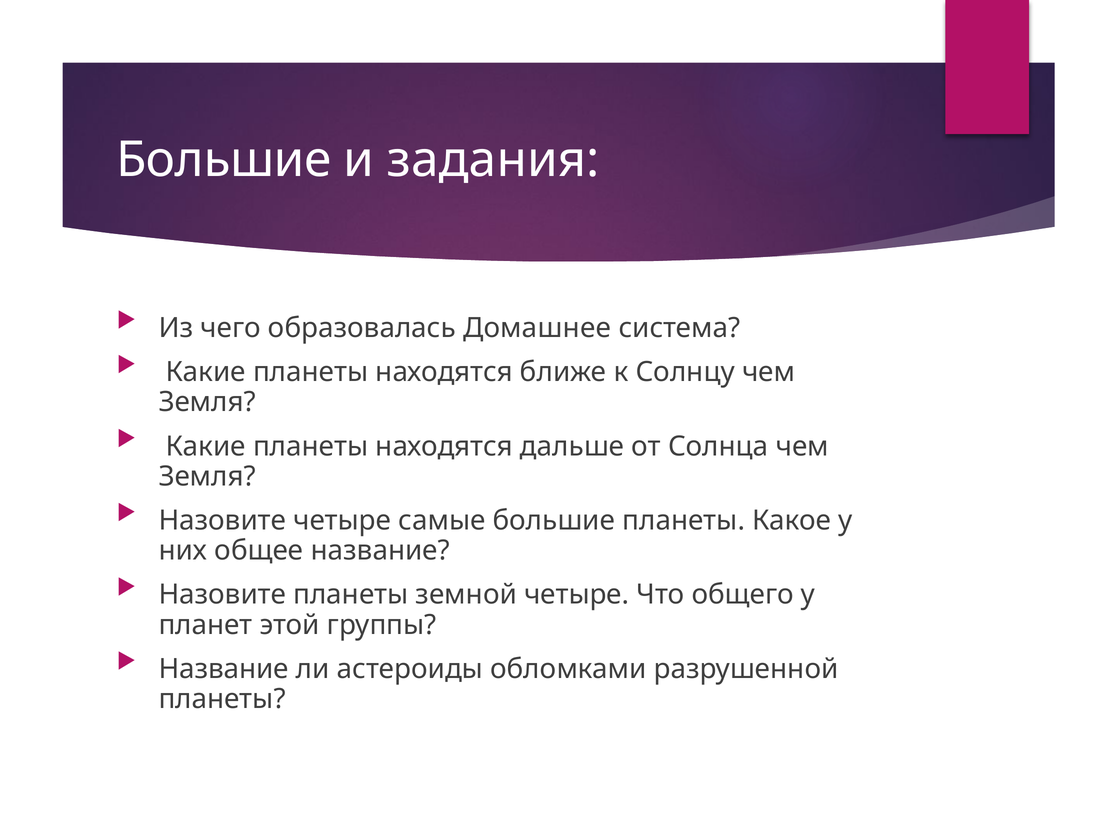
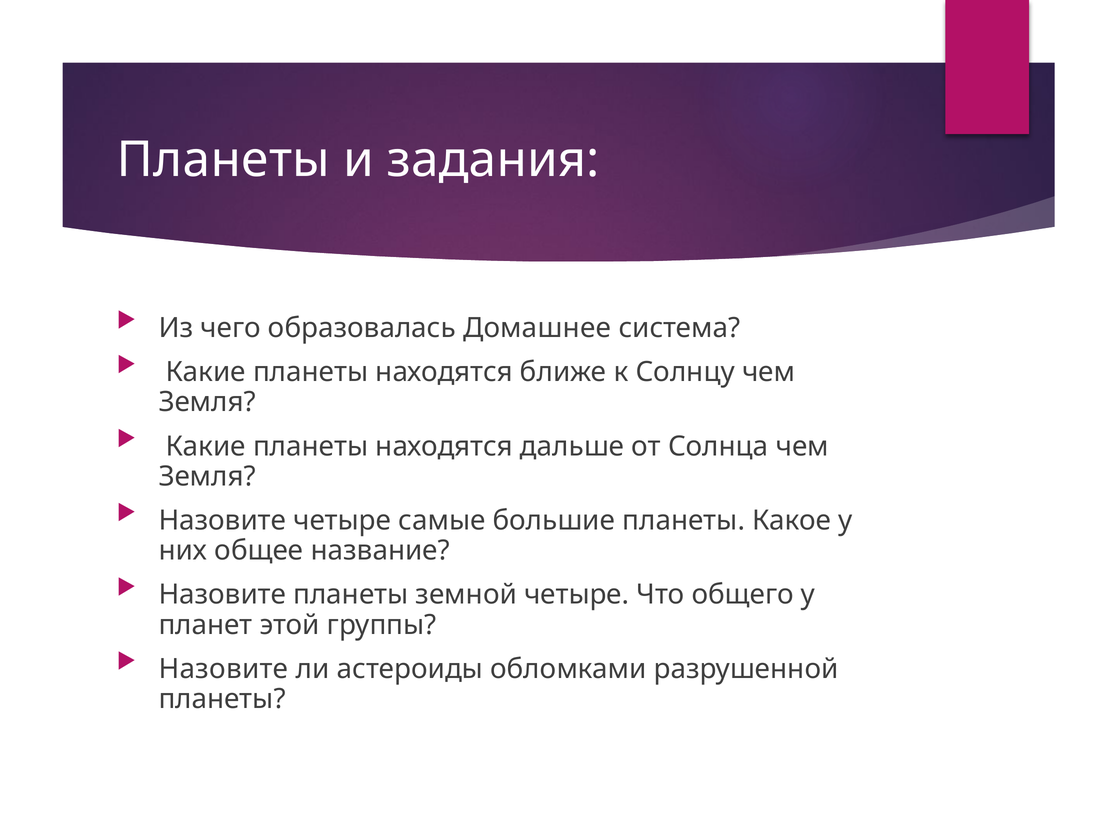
Большие: Большие -> Планеты (223, 160)
Название: Название -> Назовите (223, 669)
